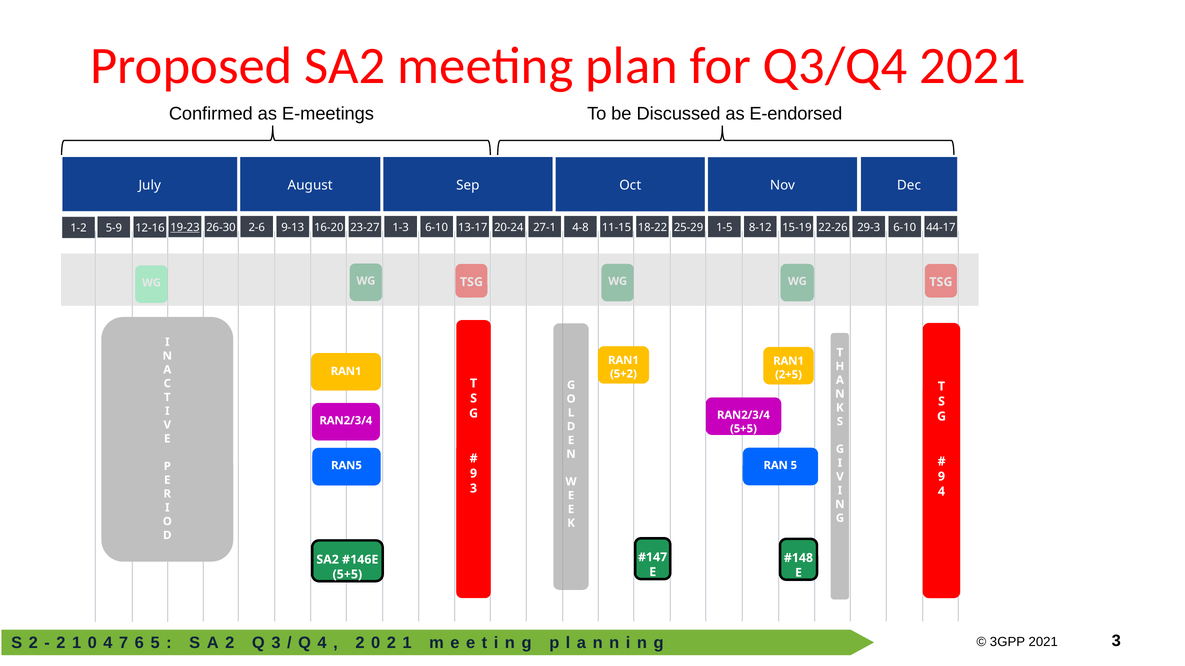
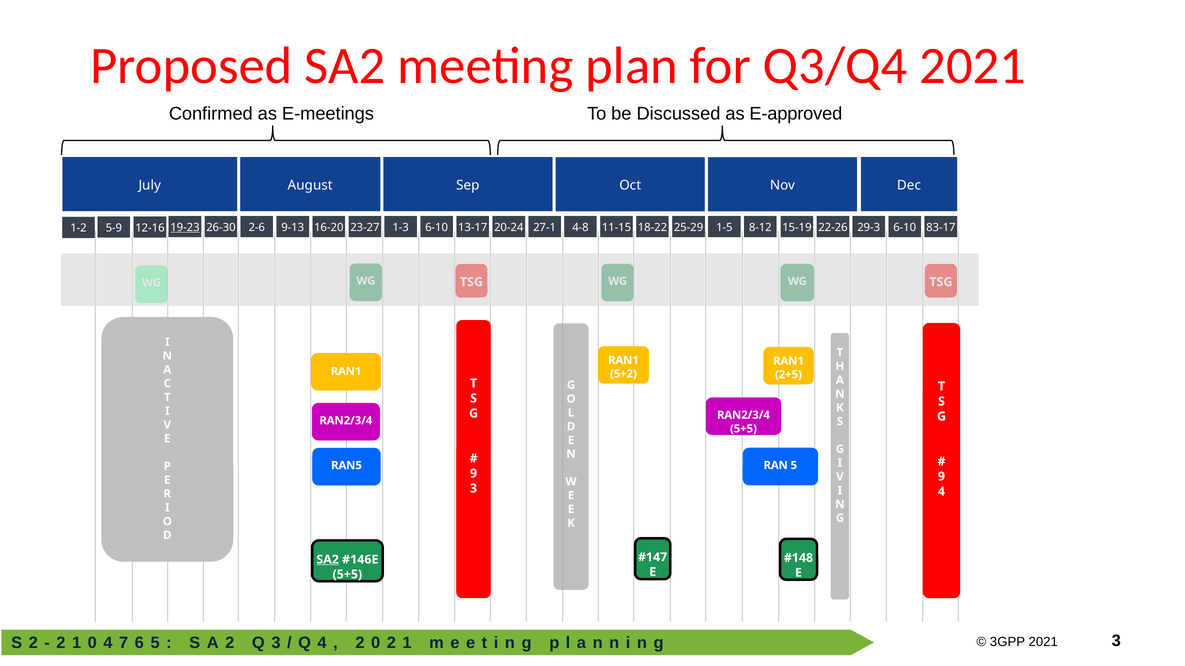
E-endorsed: E-endorsed -> E-approved (796, 114)
44-17: 44-17 -> 83-17 (941, 228)
SA2 underline: none -> present (328, 560)
